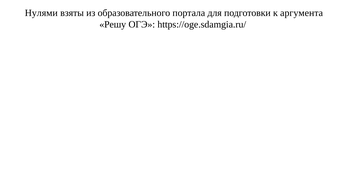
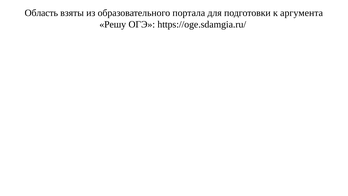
Нулями: Нулями -> Область (41, 13)
